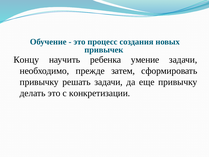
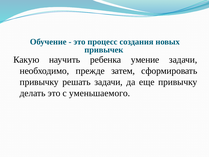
Концу: Концу -> Какую (26, 60)
конкретизации: конкретизации -> уменьшаемого (100, 93)
